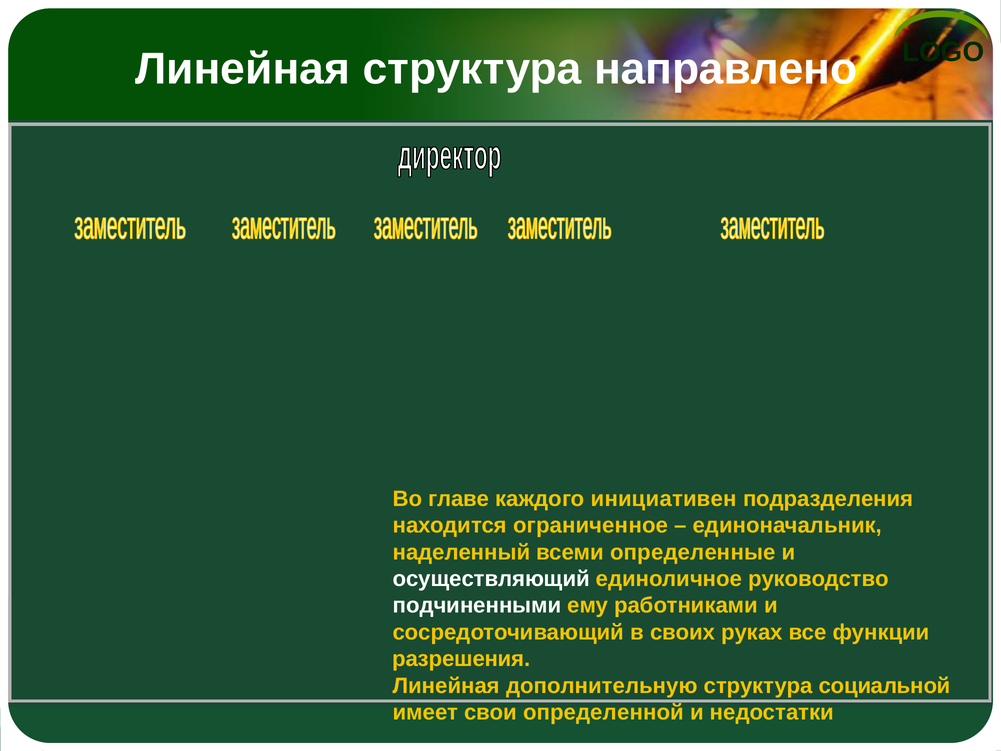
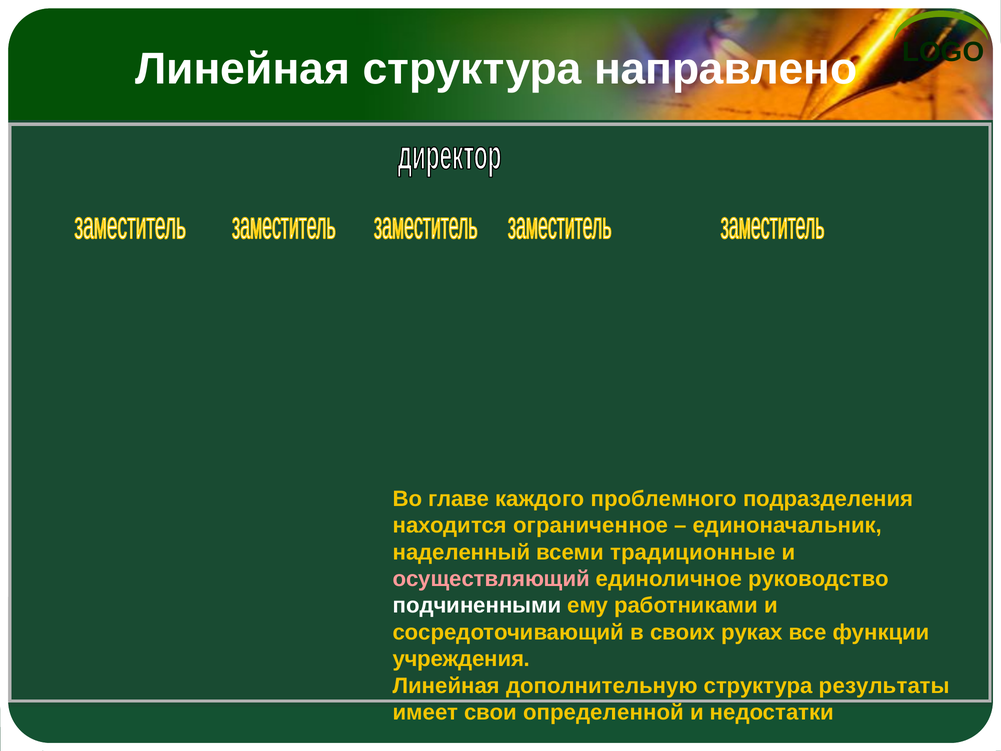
инициативен: инициативен -> проблемного (664, 499)
определенные: определенные -> традиционные (693, 552)
осуществляющий colour: white -> pink (491, 579)
разрешения: разрешения -> учреждения (461, 659)
социальной: социальной -> результаты (884, 685)
